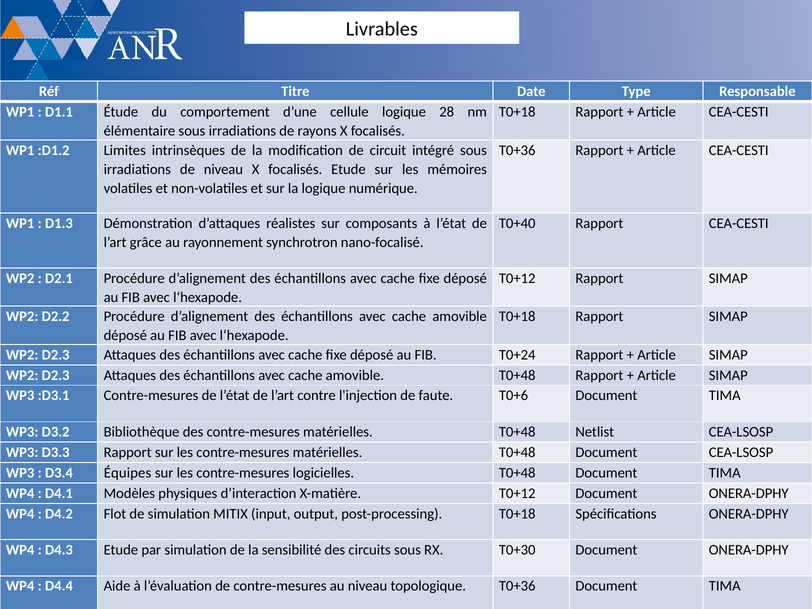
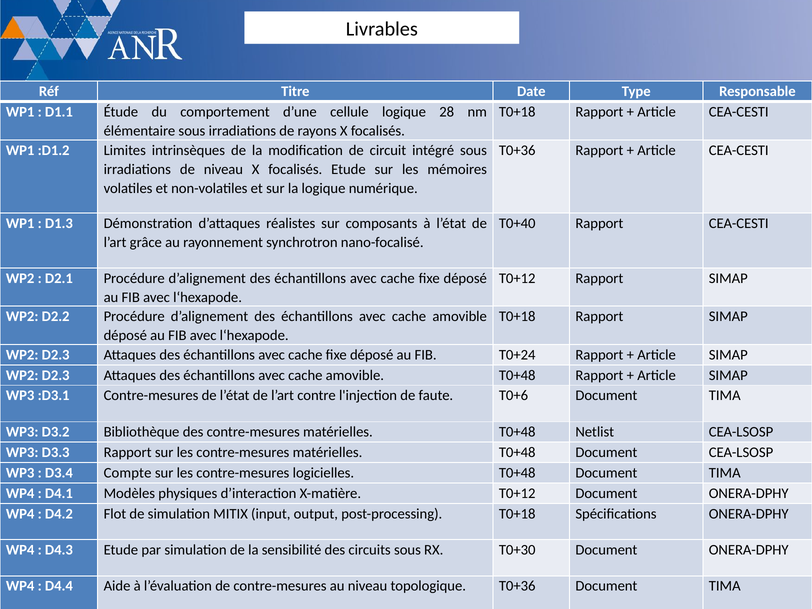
Équipes: Équipes -> Compte (128, 473)
